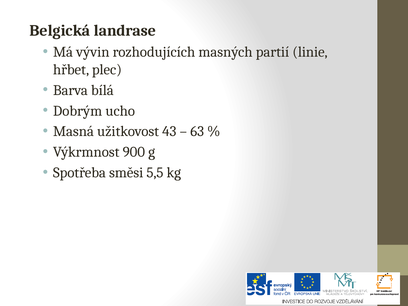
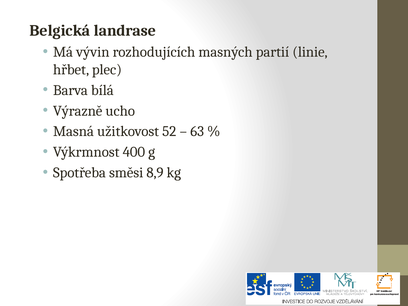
Dobrým: Dobrým -> Výrazně (78, 111)
43: 43 -> 52 (169, 131)
900: 900 -> 400 (134, 152)
5,5: 5,5 -> 8,9 (155, 173)
